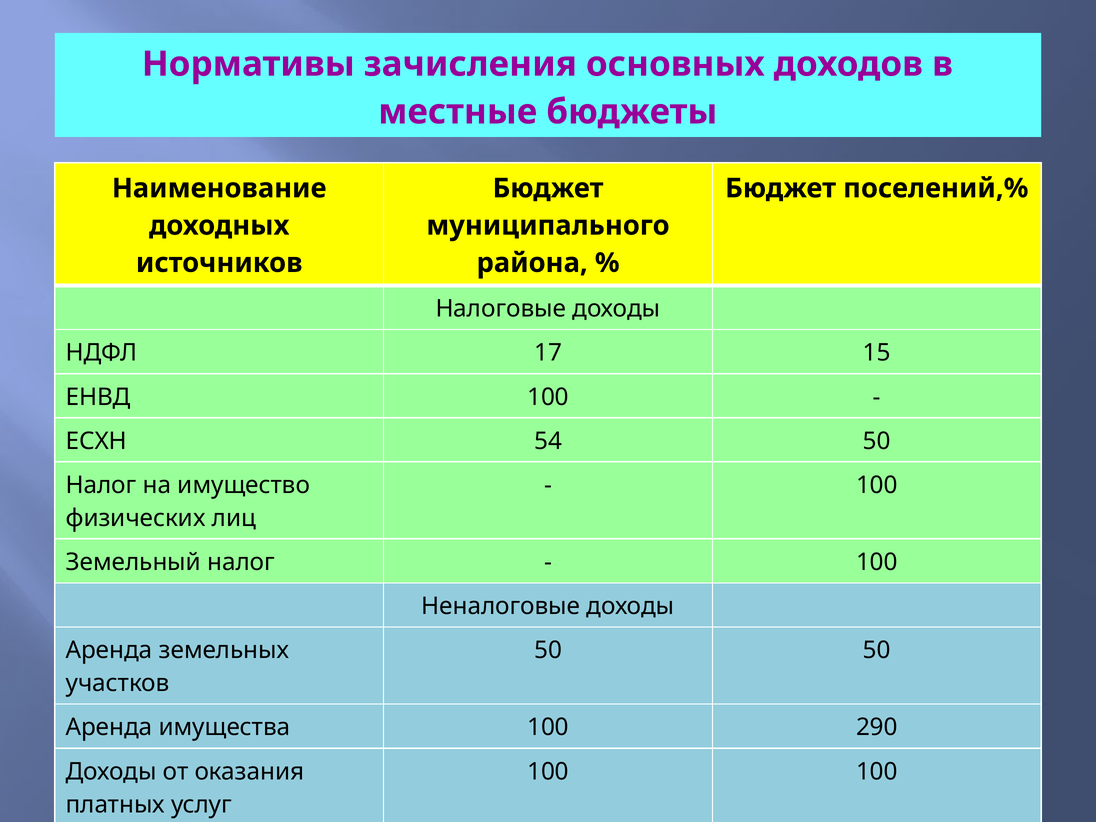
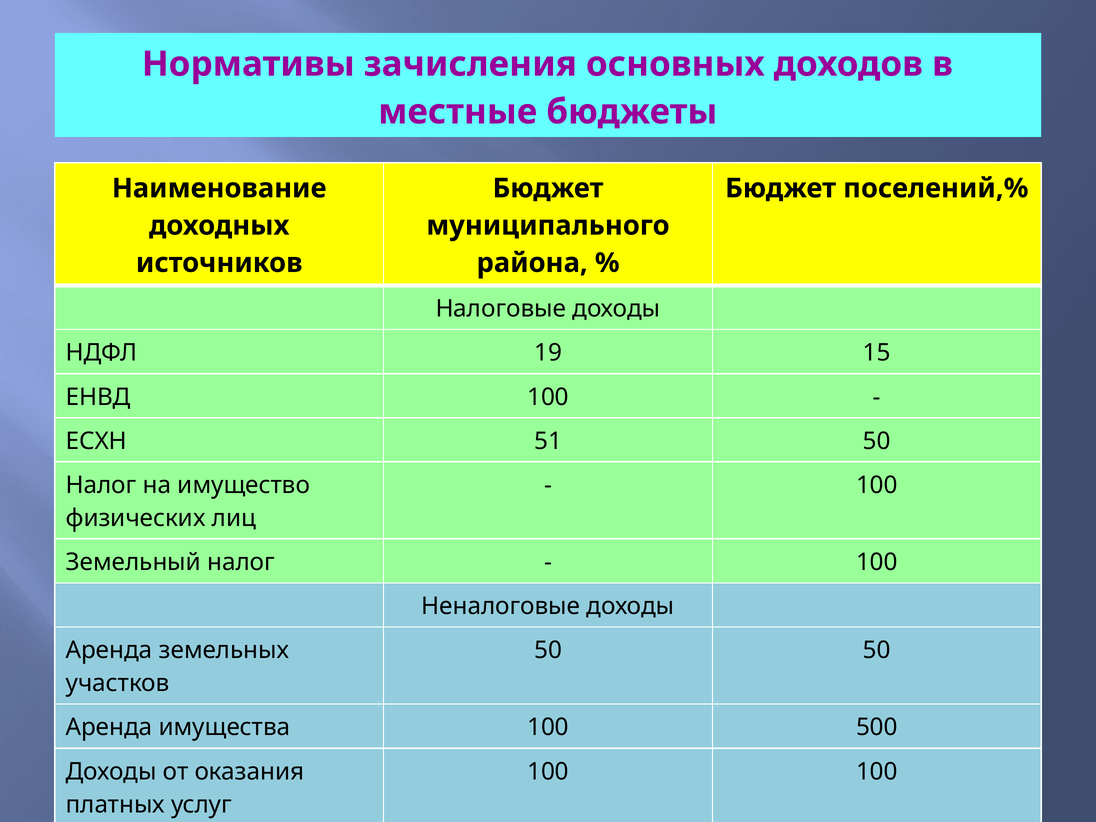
17: 17 -> 19 (548, 353)
54: 54 -> 51 (548, 441)
290: 290 -> 500 (877, 727)
